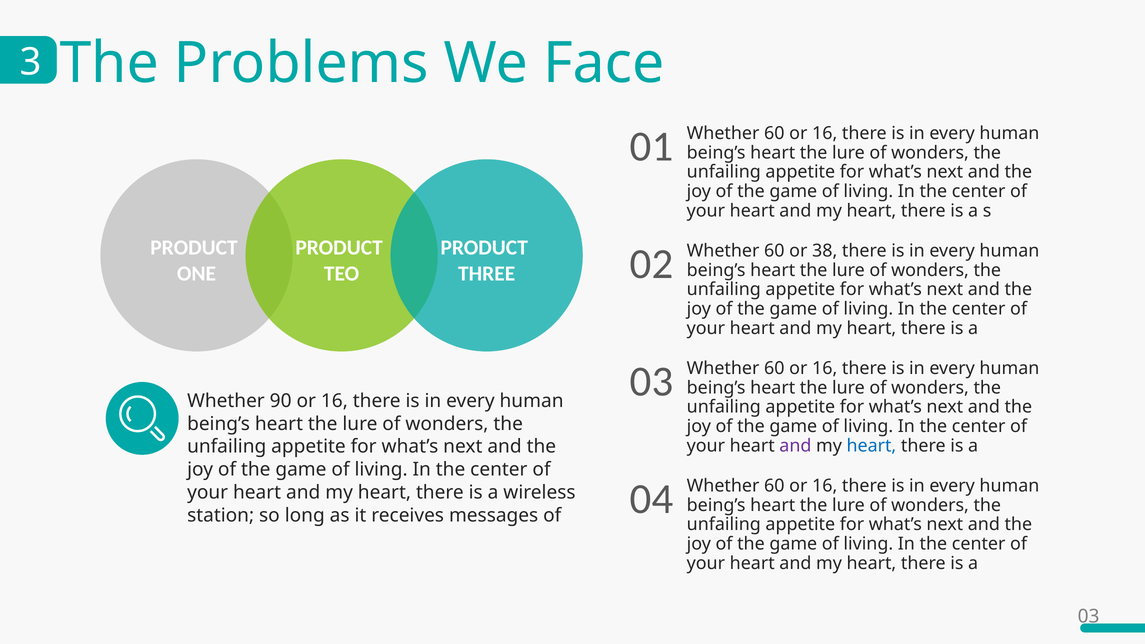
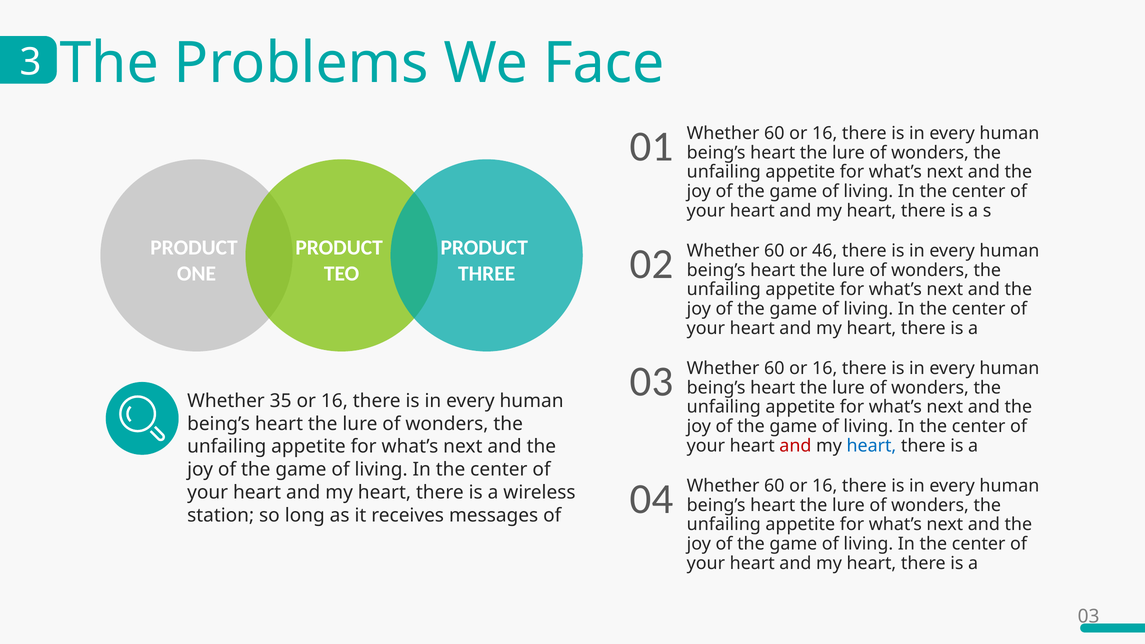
38: 38 -> 46 (825, 251)
90: 90 -> 35 (281, 401)
and colour: purple -> red (795, 446)
